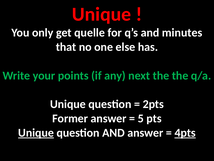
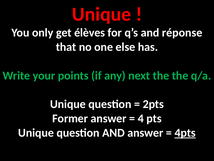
quelle: quelle -> élèves (90, 33)
minutes: minutes -> réponse (182, 33)
5: 5 -> 4 (141, 118)
Unique underline: present -> none (36, 132)
